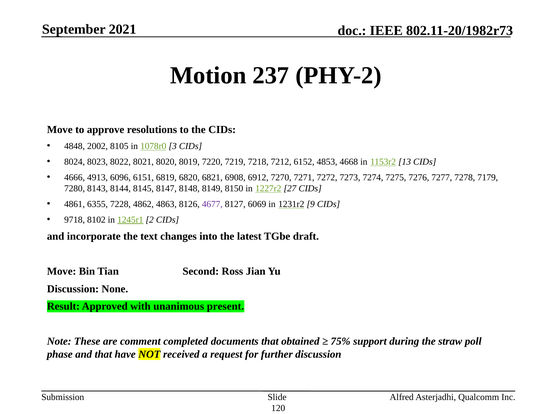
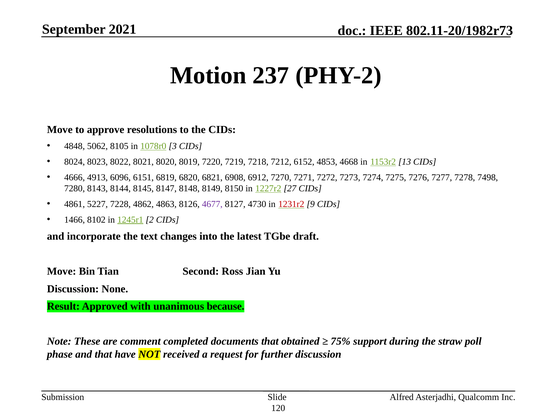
2002: 2002 -> 5062 (97, 146)
7179: 7179 -> 7498 (488, 177)
6355: 6355 -> 5227 (97, 204)
6069: 6069 -> 4730 (257, 204)
1231r2 colour: black -> red (291, 204)
9718: 9718 -> 1466 (75, 220)
present: present -> because (226, 306)
